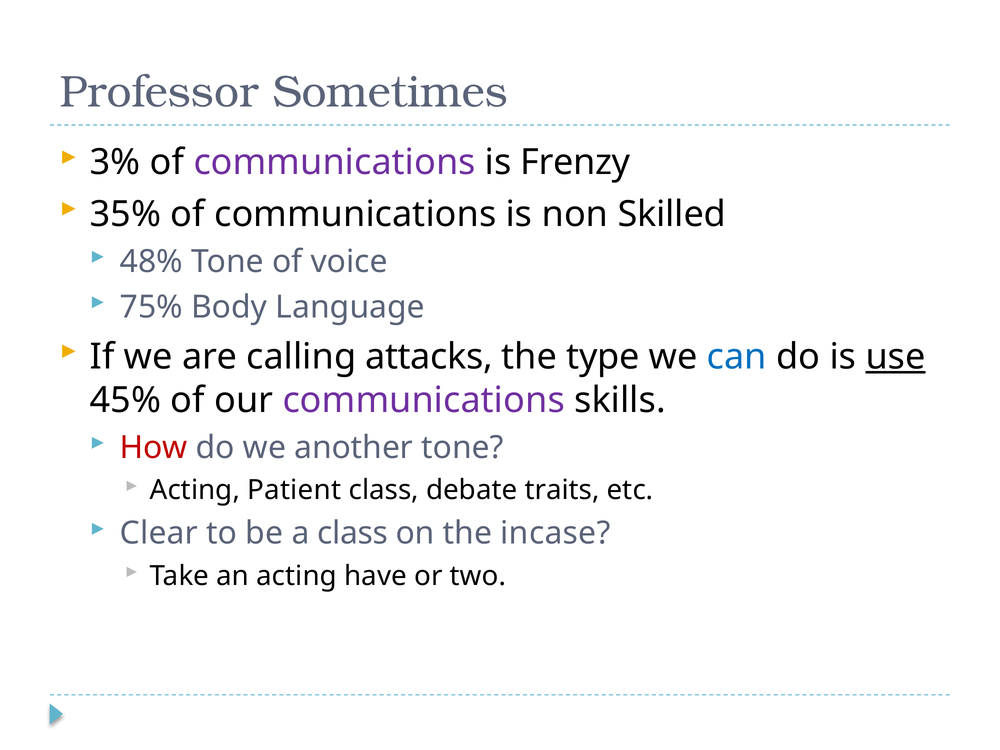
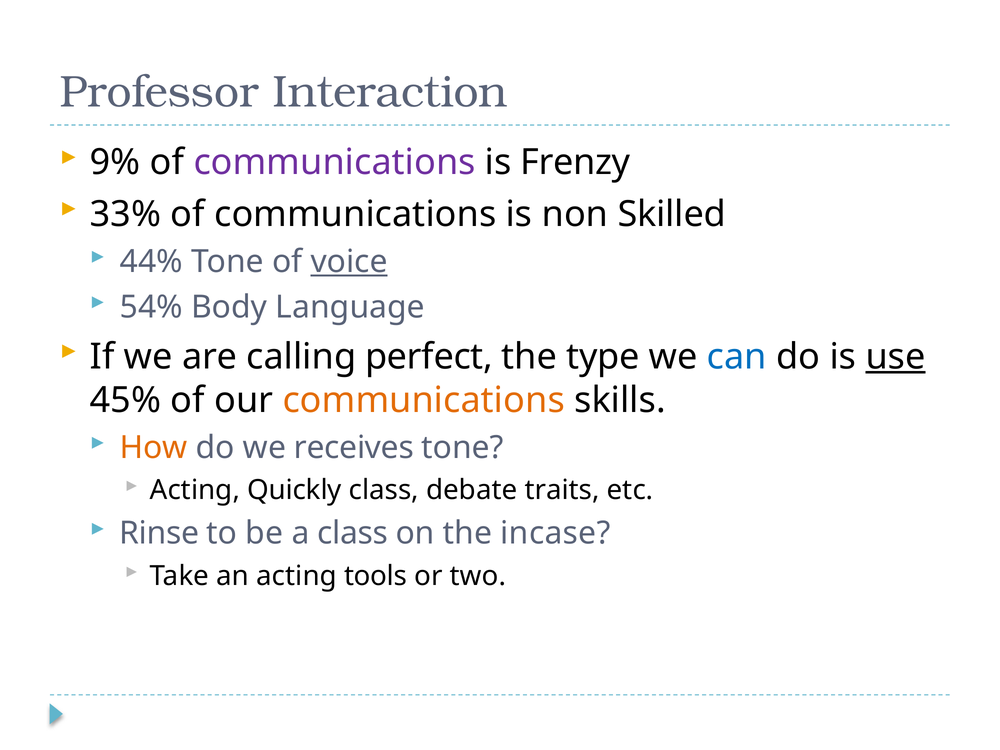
Sometimes: Sometimes -> Interaction (390, 92)
3%: 3% -> 9% (115, 163)
35%: 35% -> 33% (125, 214)
48%: 48% -> 44% (151, 262)
voice underline: none -> present (349, 262)
75%: 75% -> 54% (151, 307)
attacks: attacks -> perfect (429, 357)
communications colour: purple -> orange (424, 400)
How colour: red -> orange (154, 448)
another: another -> receives (354, 448)
Patient: Patient -> Quickly (294, 490)
Clear: Clear -> Rinse (159, 533)
have: have -> tools (376, 576)
